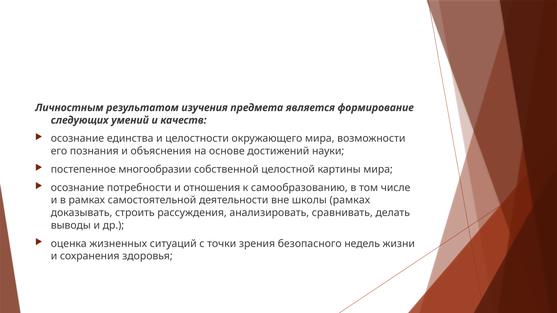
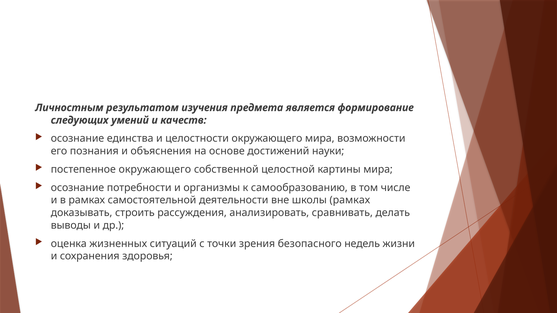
постепенное многообразии: многообразии -> окружающего (155, 170)
отношения: отношения -> организмы (212, 188)
